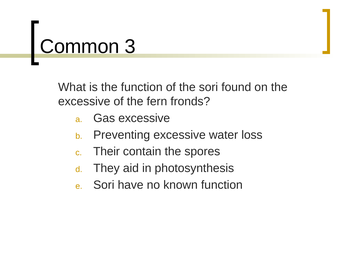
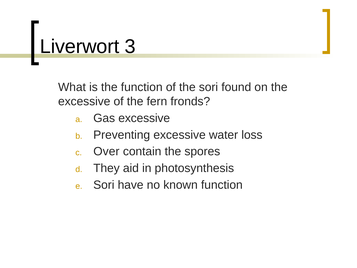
Common: Common -> Liverwort (80, 47)
Their: Their -> Over (106, 151)
